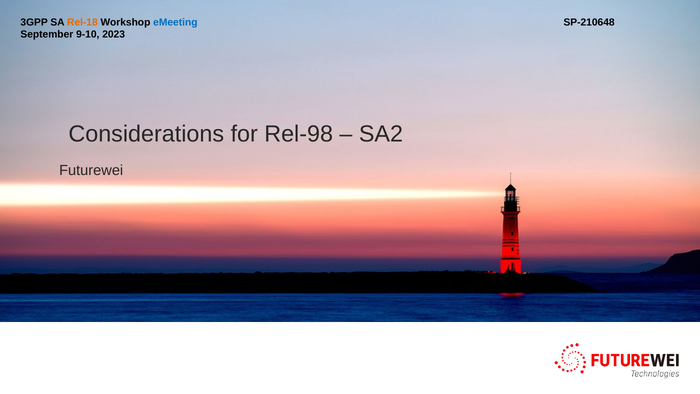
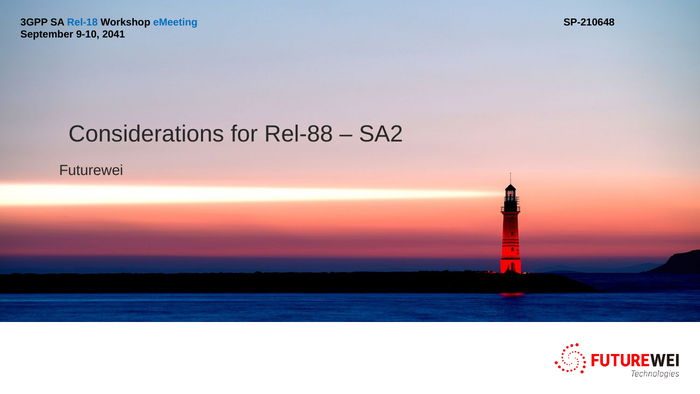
Rel-18 colour: orange -> blue (82, 22)
2023: 2023 -> 2041 (114, 35)
Rel-98: Rel-98 -> Rel-88 (299, 134)
